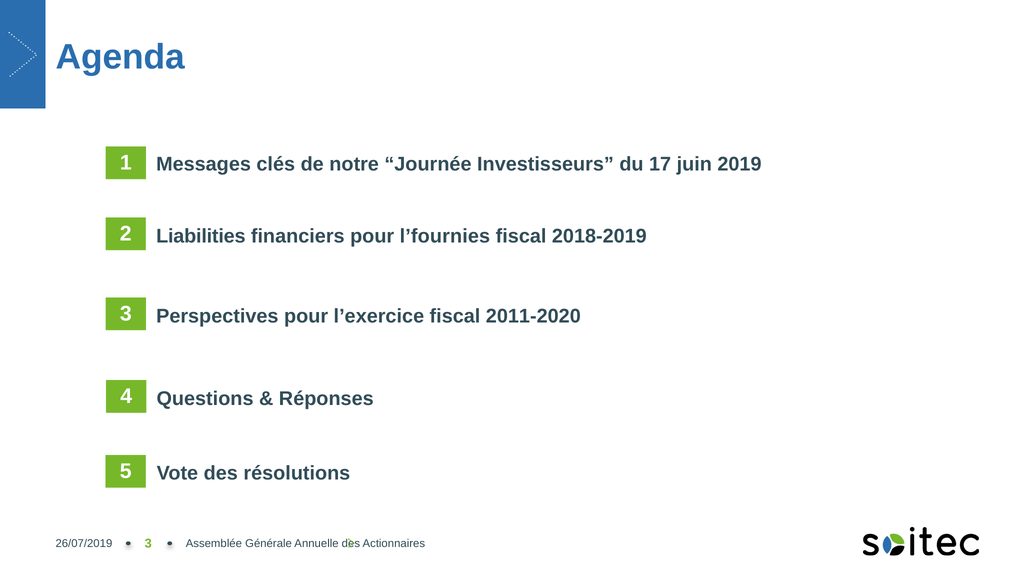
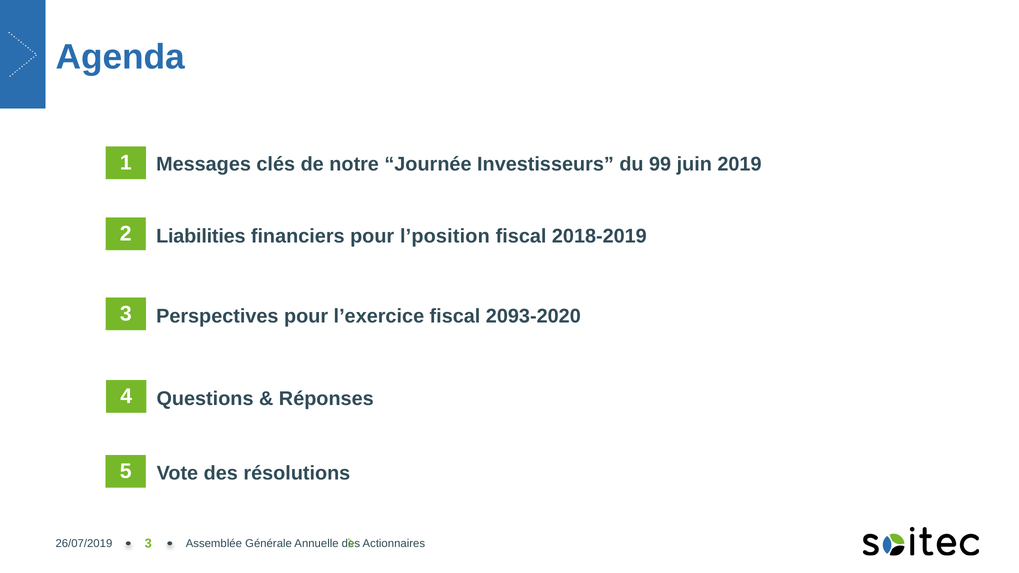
17: 17 -> 99 (660, 164)
l’fournies: l’fournies -> l’position (445, 236)
2011-2020: 2011-2020 -> 2093-2020 (533, 316)
